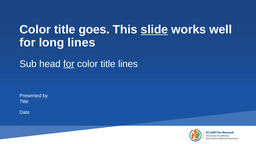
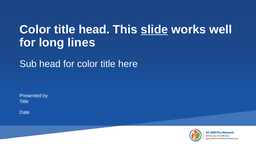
title goes: goes -> head (94, 30)
for underline: present -> none (69, 64)
title lines: lines -> here (128, 64)
